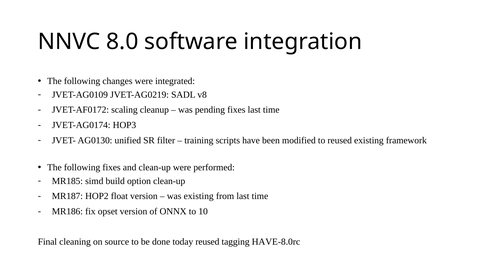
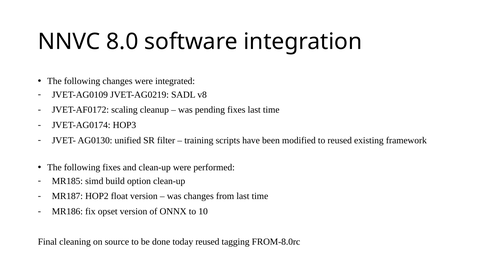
was existing: existing -> changes (199, 197)
HAVE-8.0rc: HAVE-8.0rc -> FROM-8.0rc (276, 242)
